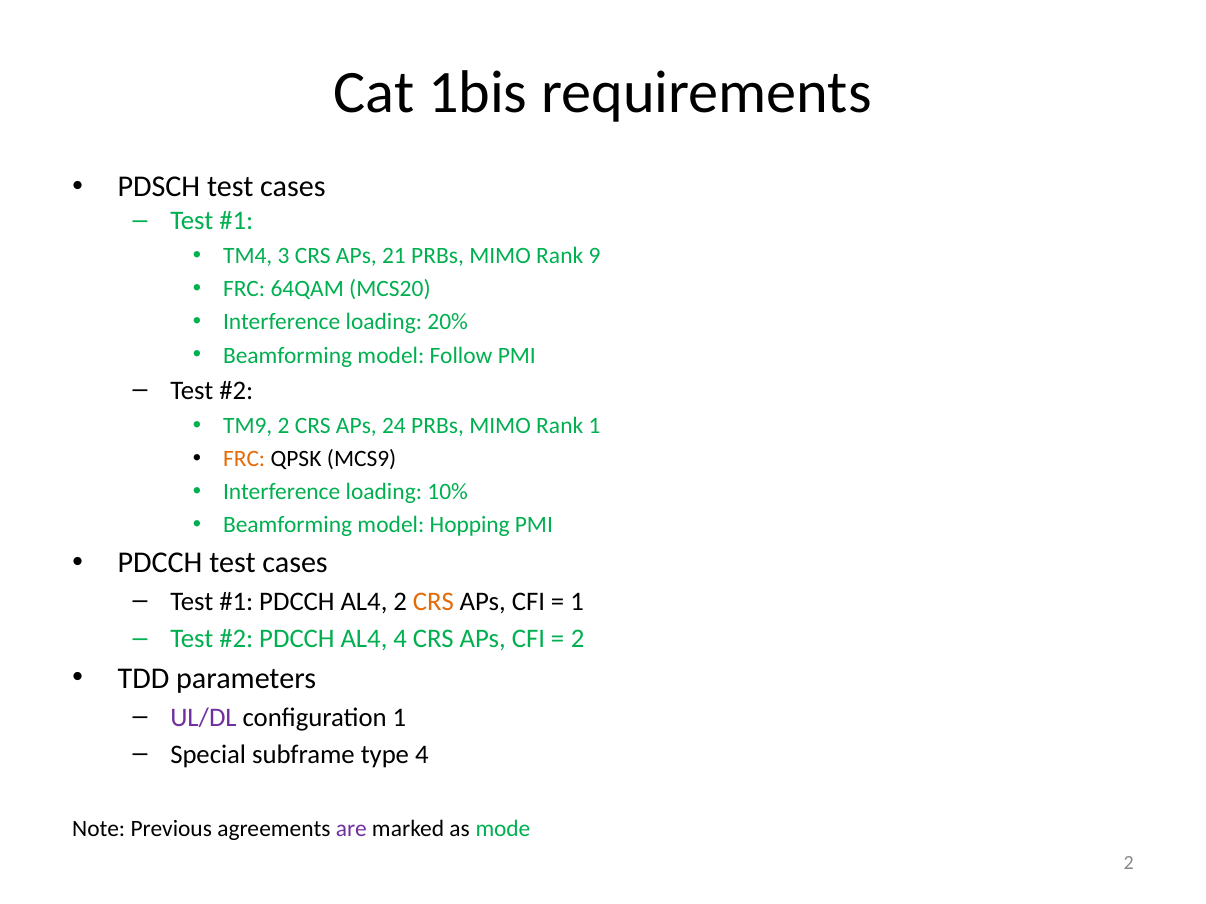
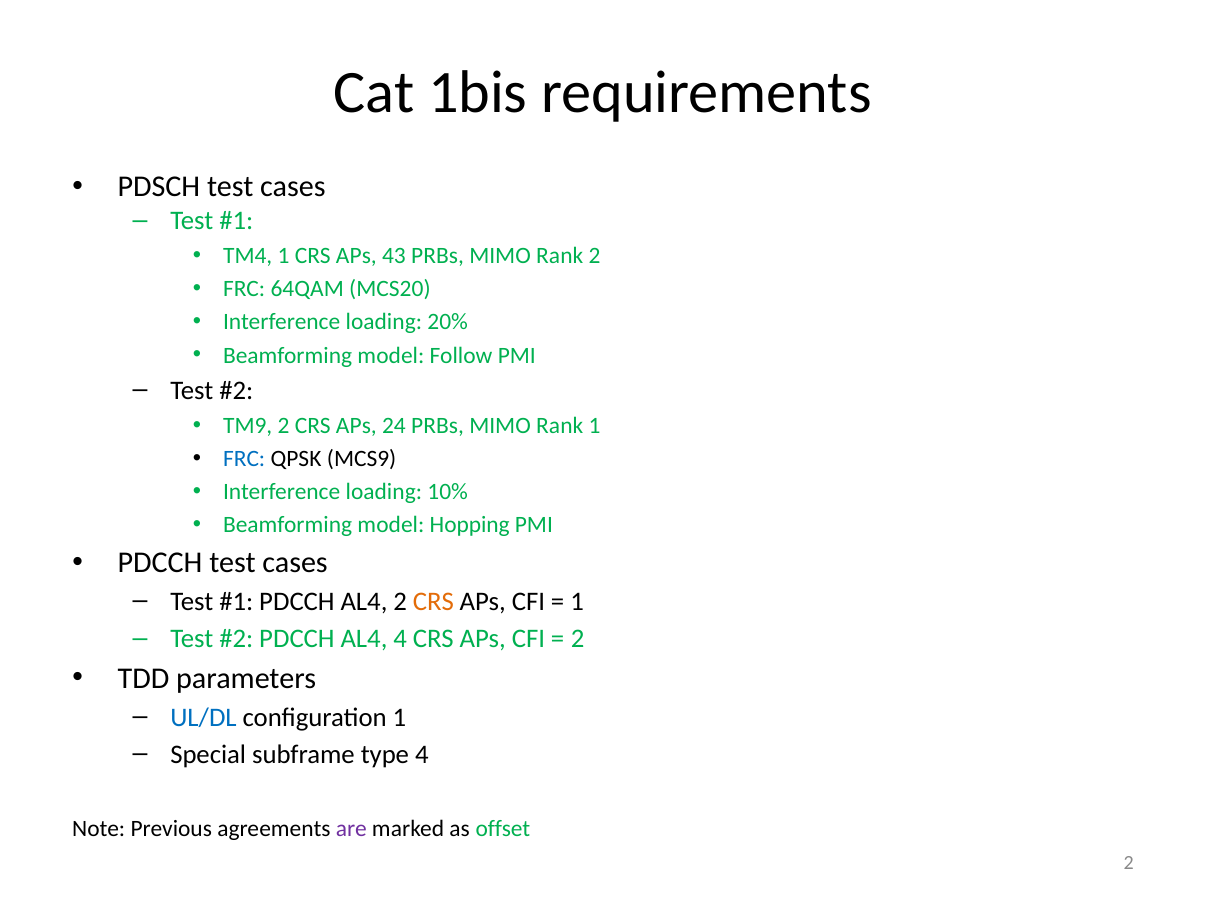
TM4 3: 3 -> 1 (283, 256)
21: 21 -> 43 (394, 256)
Rank 9: 9 -> 2 (594, 256)
FRC colour: orange -> blue (244, 459)
UL/DL colour: purple -> blue (204, 718)
mode: mode -> offset (503, 830)
